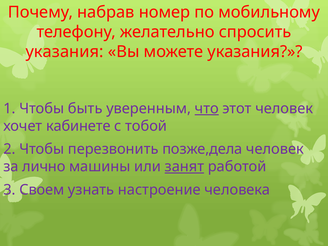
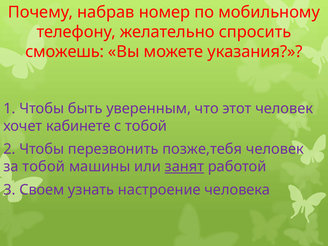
указания: указания -> сможешь (65, 52)
что underline: present -> none (207, 108)
позже,дела: позже,дела -> позже,тебя (202, 149)
за лично: лично -> тобой (44, 167)
